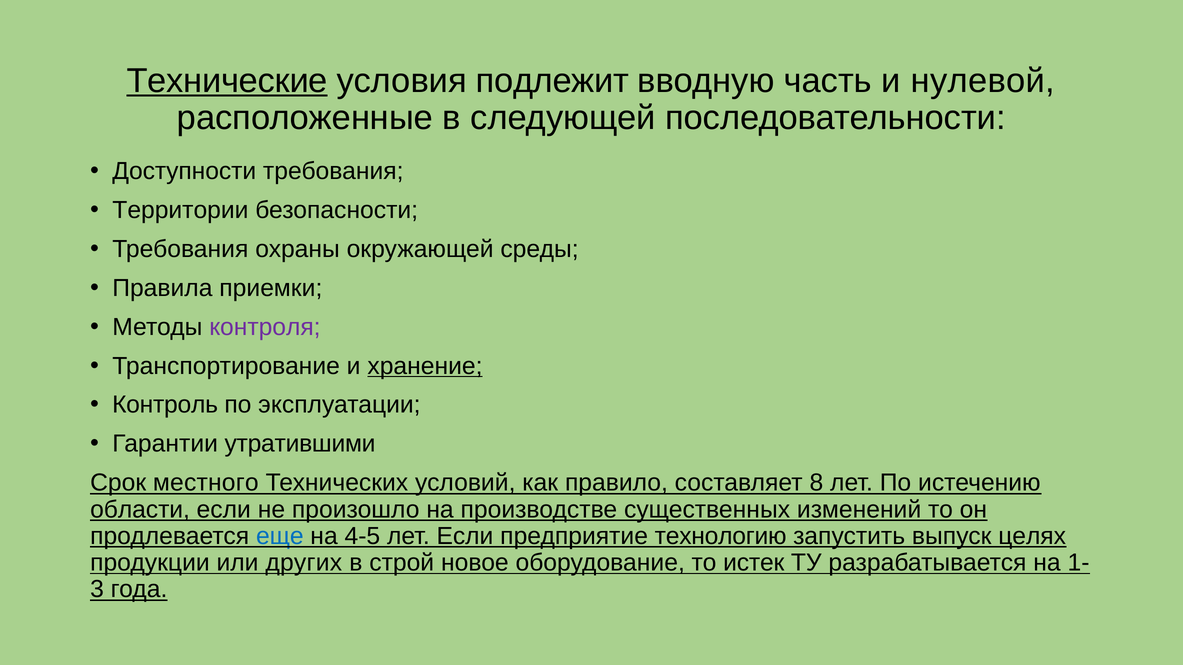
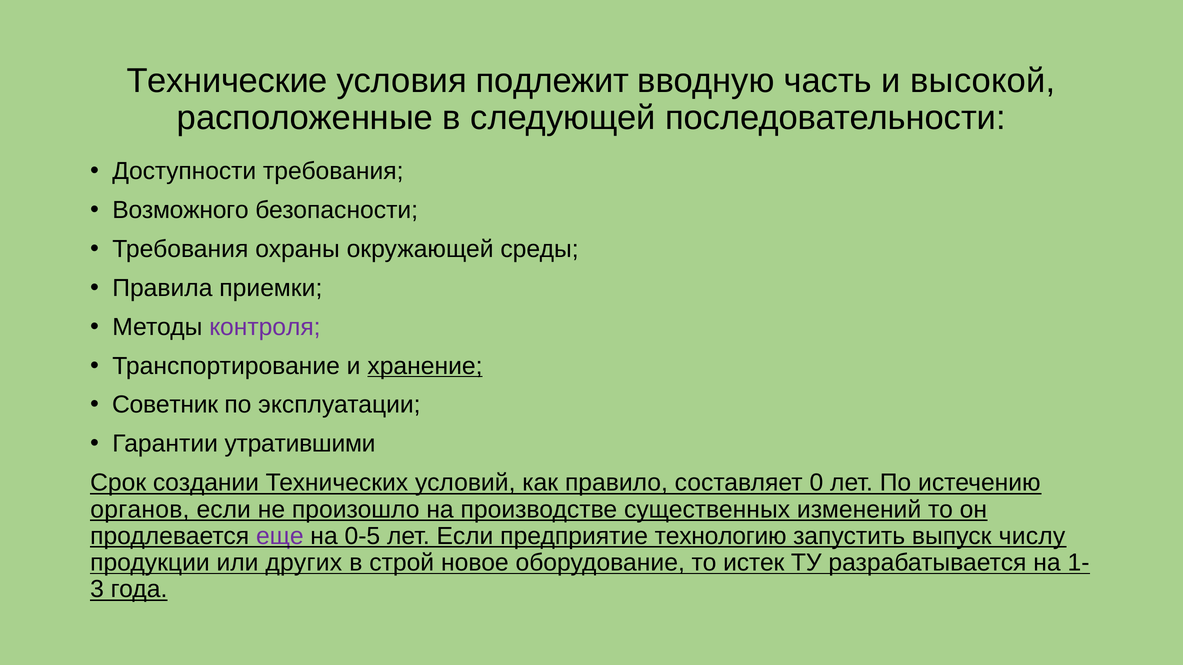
Технические underline: present -> none (227, 81)
нулевой: нулевой -> высокой (983, 81)
Территории: Территории -> Возможного (181, 210)
Контроль: Контроль -> Советник (165, 405)
местного: местного -> создании (206, 483)
8: 8 -> 0 (816, 483)
области: области -> органов (140, 510)
еще colour: blue -> purple (280, 536)
4-5: 4-5 -> 0-5 (362, 536)
целях: целях -> числу (1032, 536)
